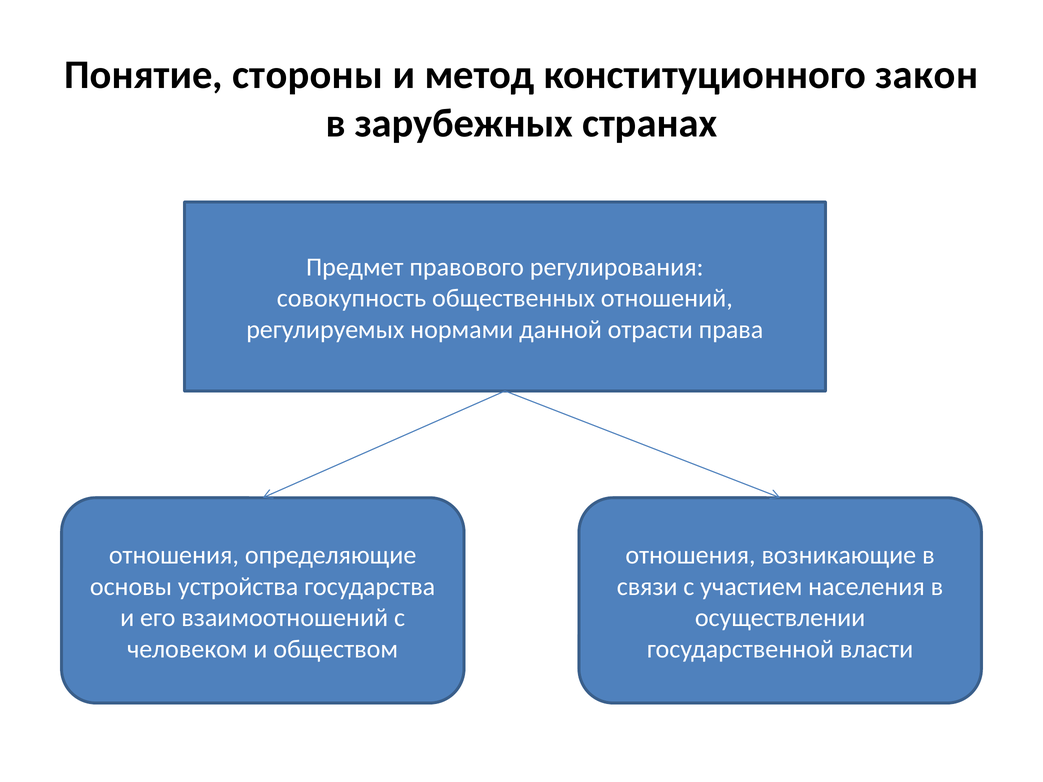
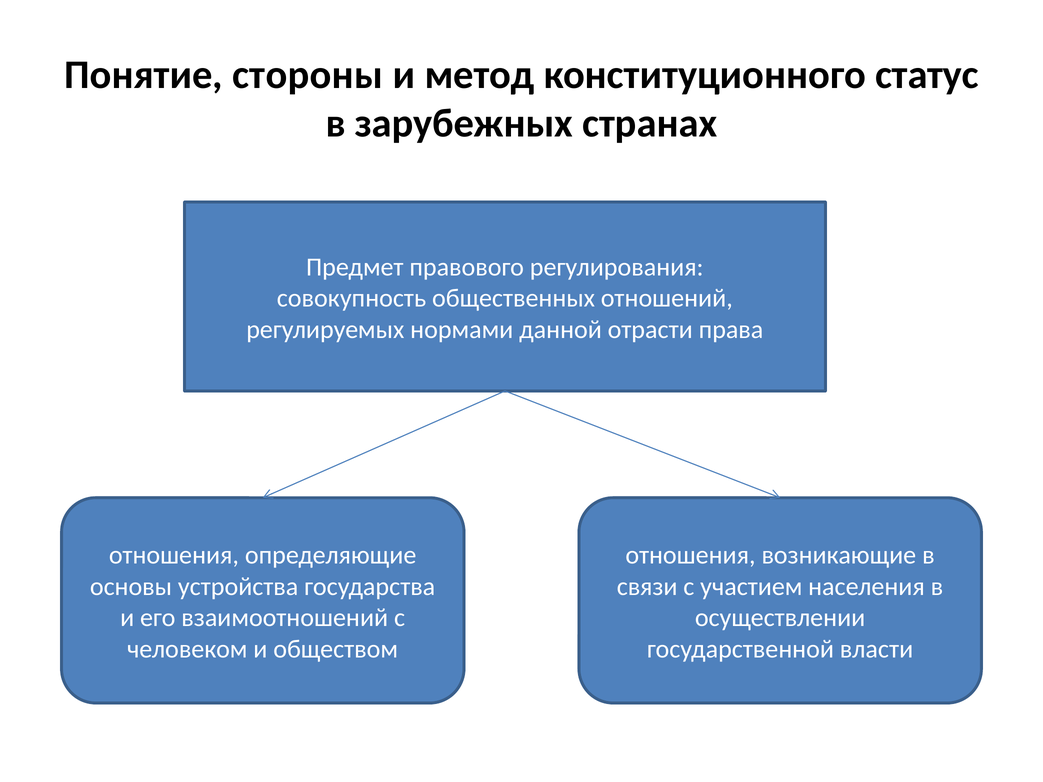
закон: закон -> статус (927, 75)
